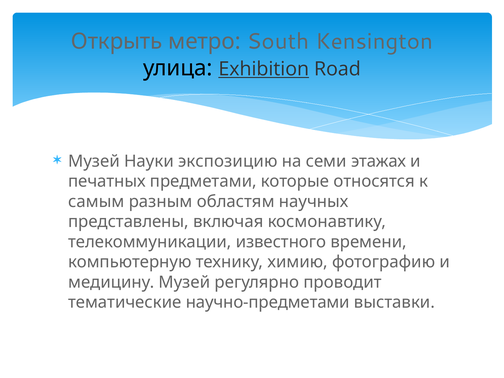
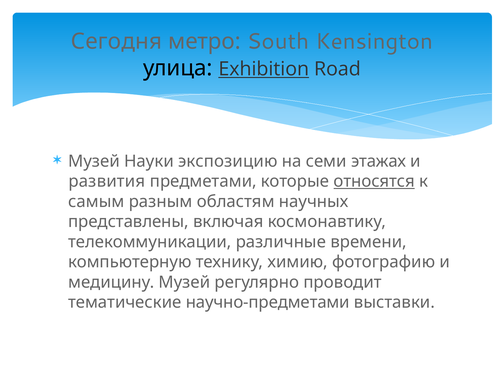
Открыть: Открыть -> Сегодня (116, 41)
печатных: печатных -> развития (107, 181)
относятся underline: none -> present (374, 181)
известного: известного -> различные (281, 242)
